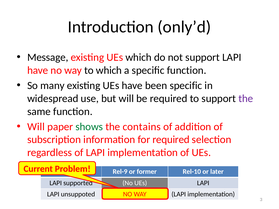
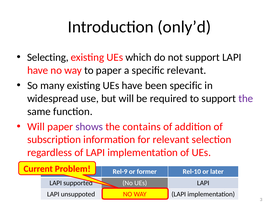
Message: Message -> Selecting (48, 57)
to which: which -> paper (109, 70)
specific function: function -> relevant (187, 70)
shows colour: green -> purple (89, 127)
for required: required -> relevant (171, 140)
